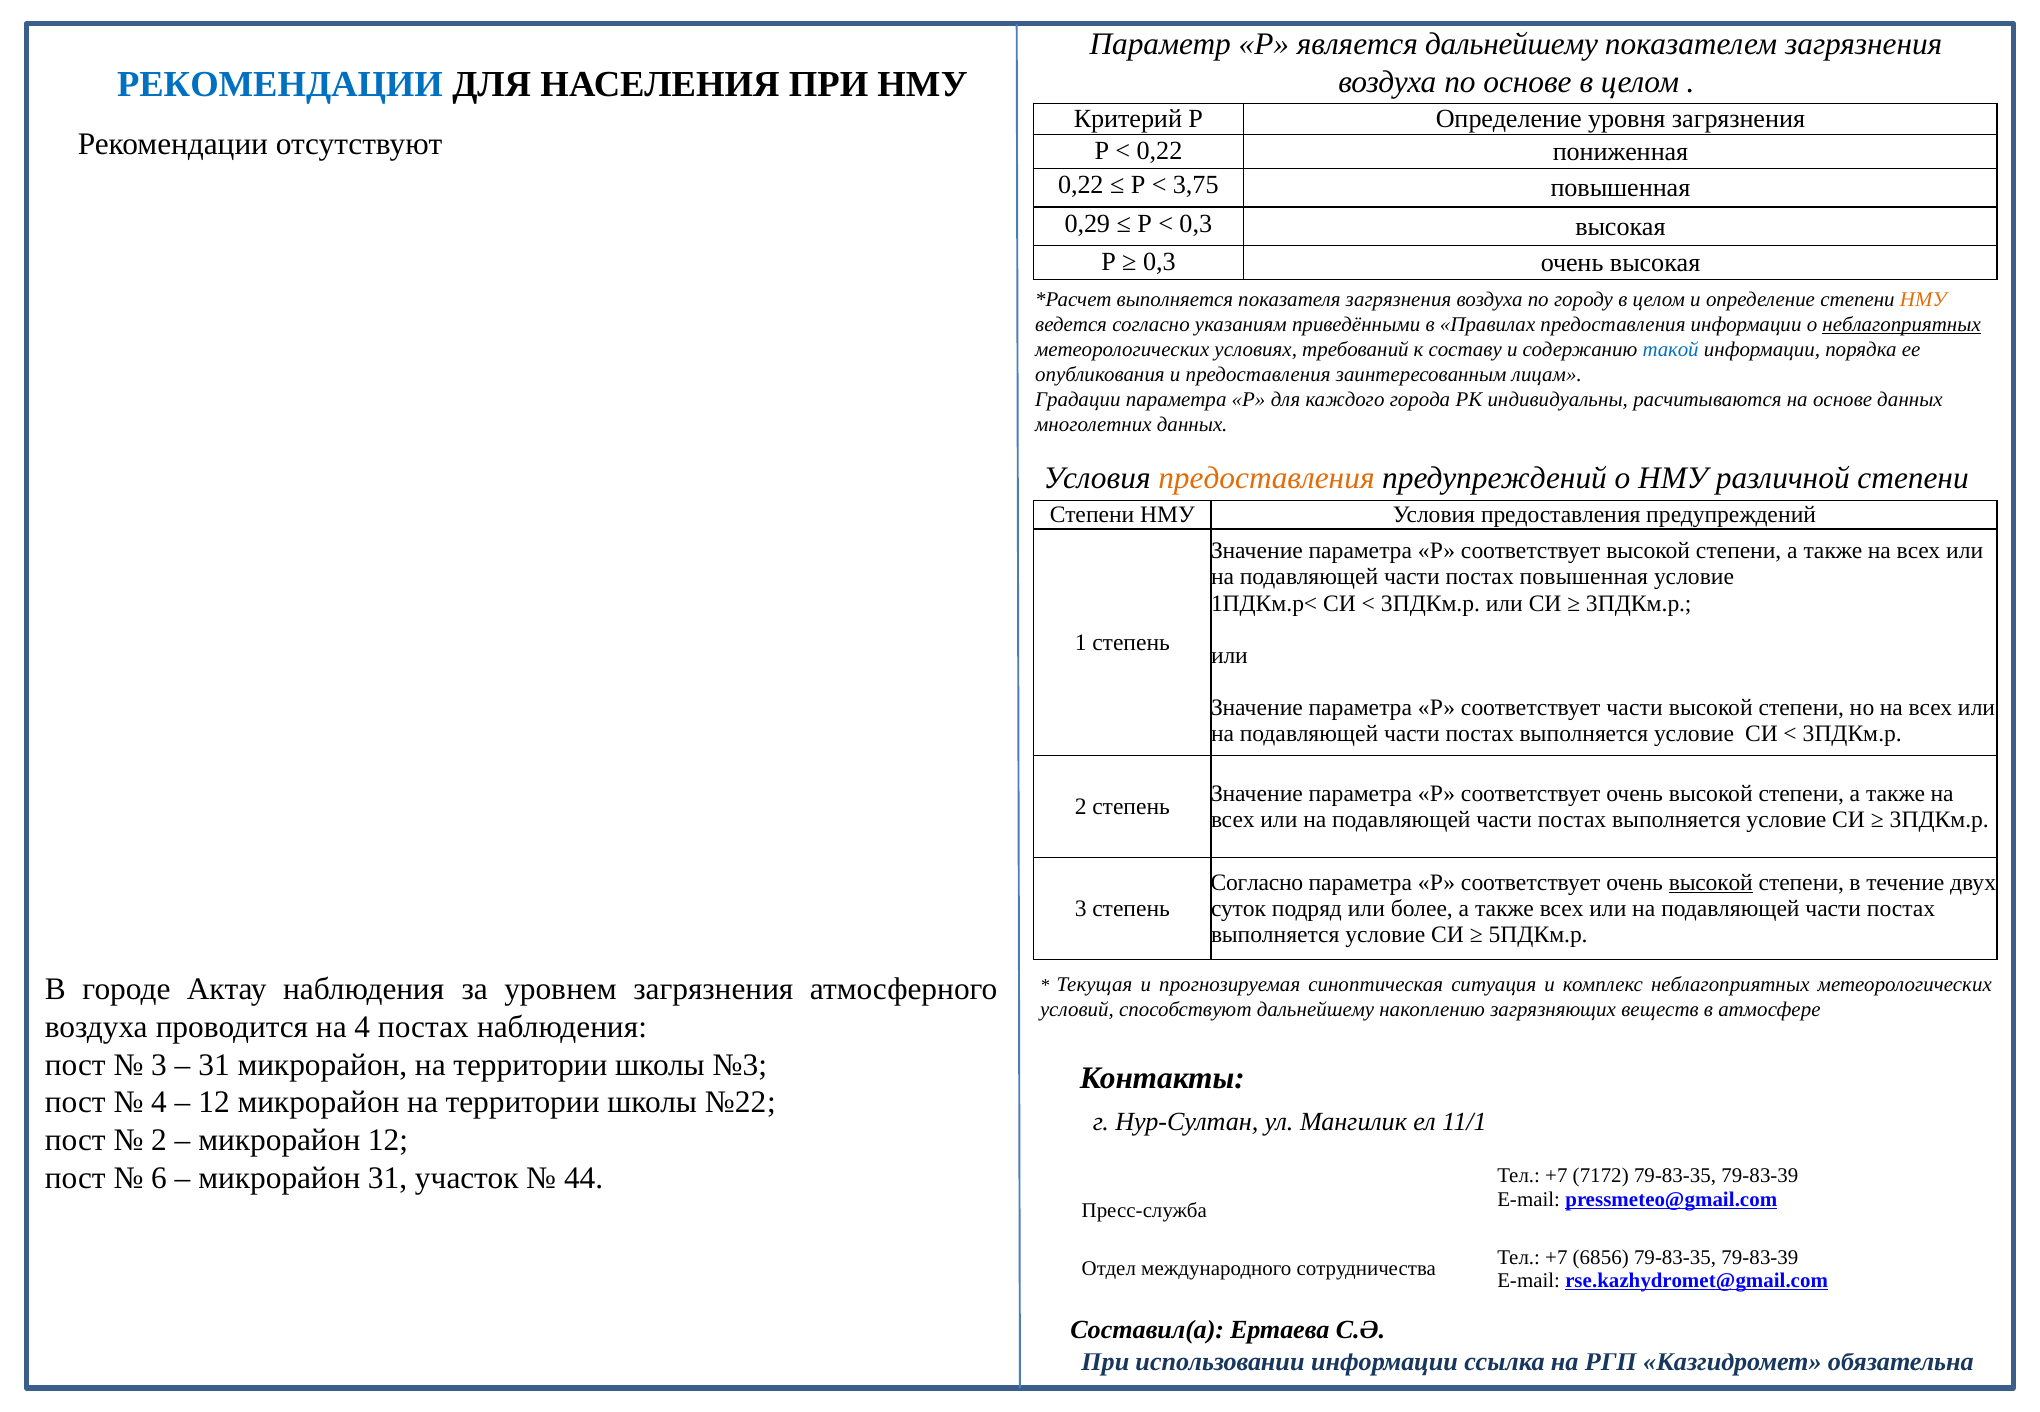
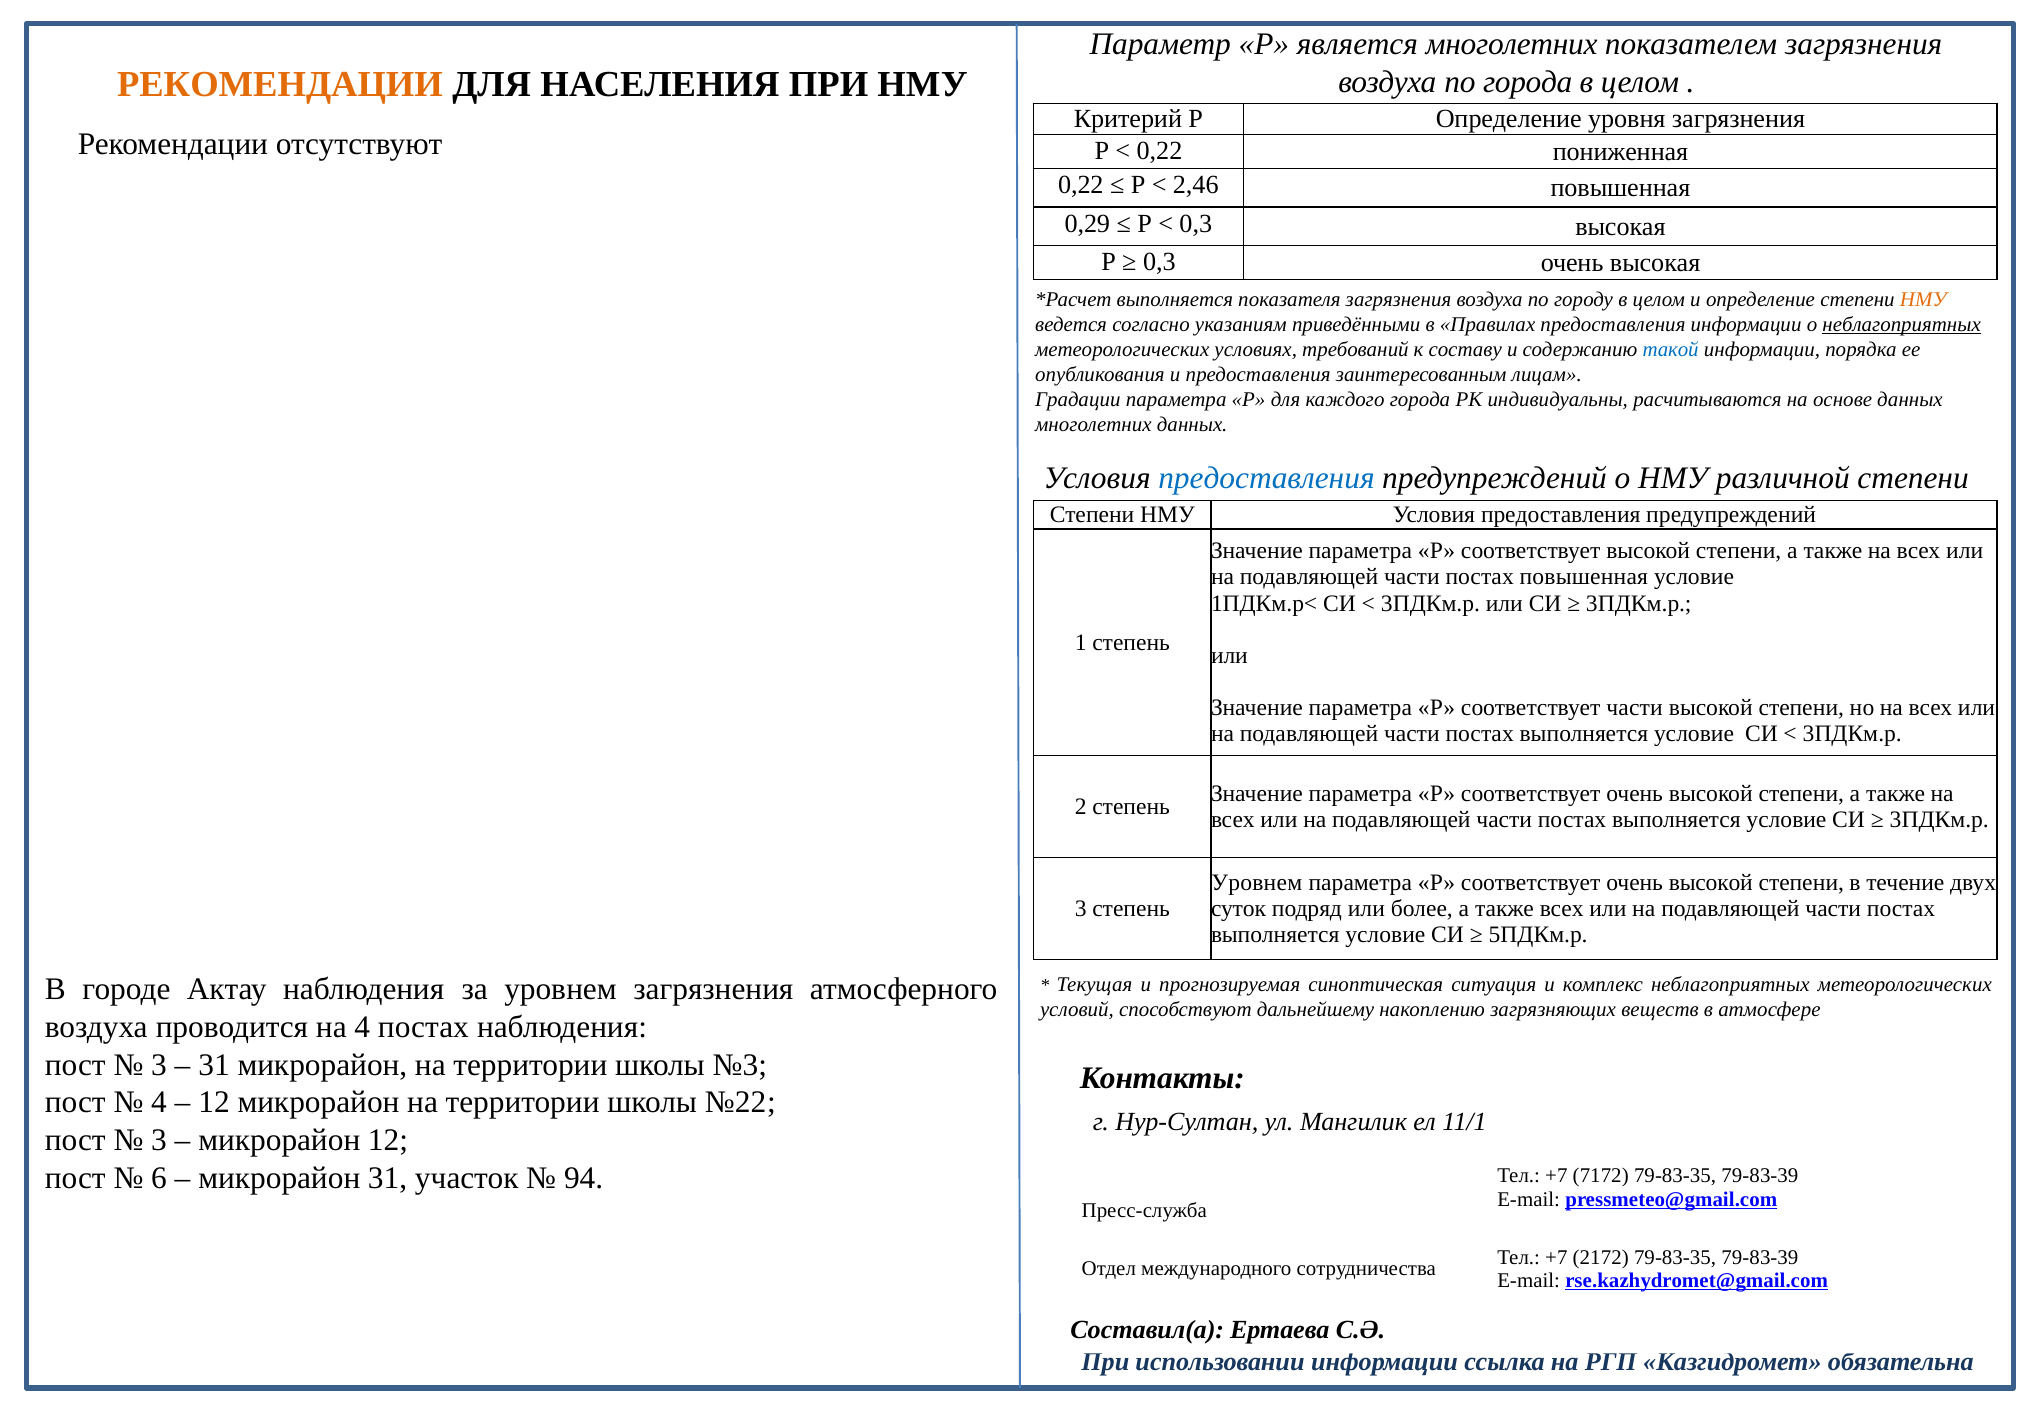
является дальнейшему: дальнейшему -> многолетних (1512, 44)
по основе: основе -> города (1528, 82)
РЕКОМЕНДАЦИИ colour: blue -> orange (280, 85)
3,75: 3,75 -> 2,46 (1196, 185)
предоставления colour: orange -> blue (1266, 479)
Согласно: Согласно -> Уровнем (1257, 883)
высокой underline: present -> none (1711, 883)
2: 2 -> 3 (159, 1140)
44: 44 -> 94 (584, 1178)
6856: 6856 -> 2172 (1601, 1258)
